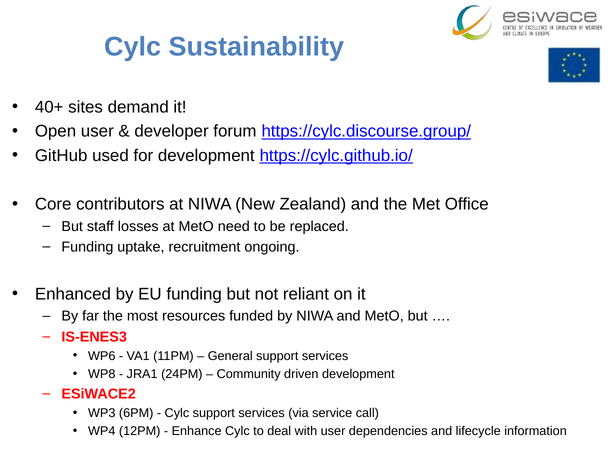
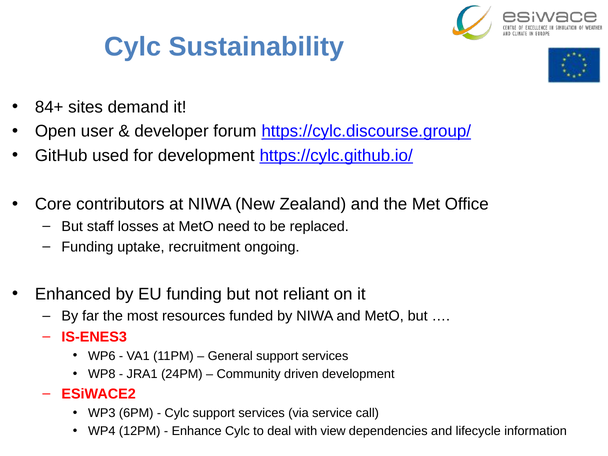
40+: 40+ -> 84+ (49, 107)
with user: user -> view (333, 431)
